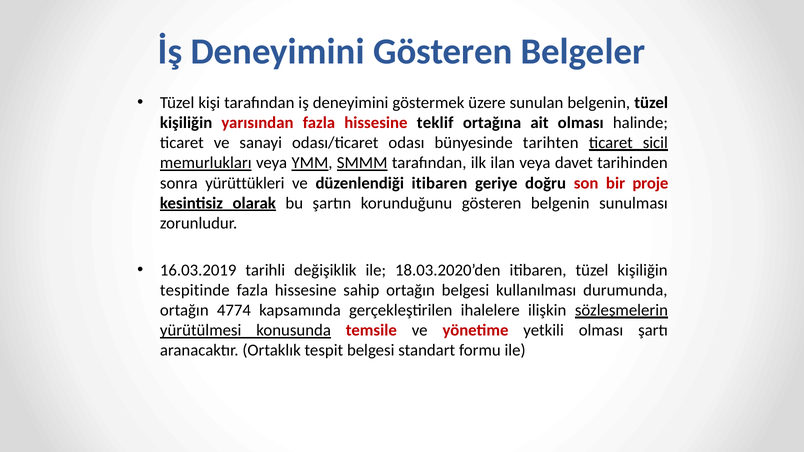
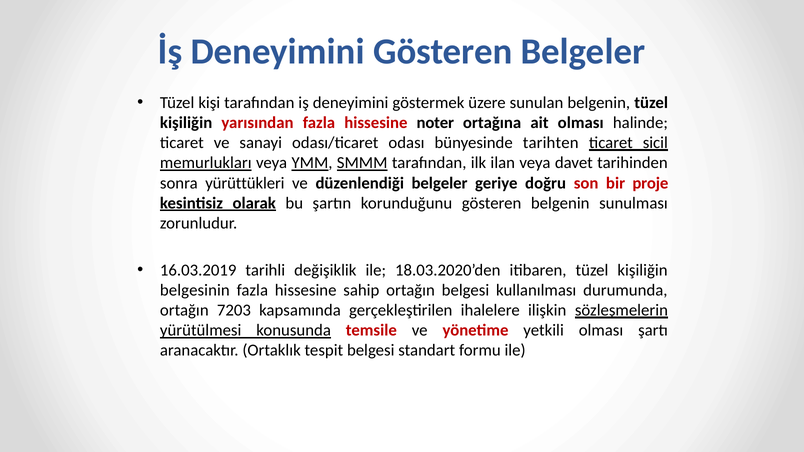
teklif: teklif -> noter (435, 123)
düzenlendiği itibaren: itibaren -> belgeler (440, 183)
tespitinde: tespitinde -> belgesinin (195, 290)
4774: 4774 -> 7203 (234, 310)
